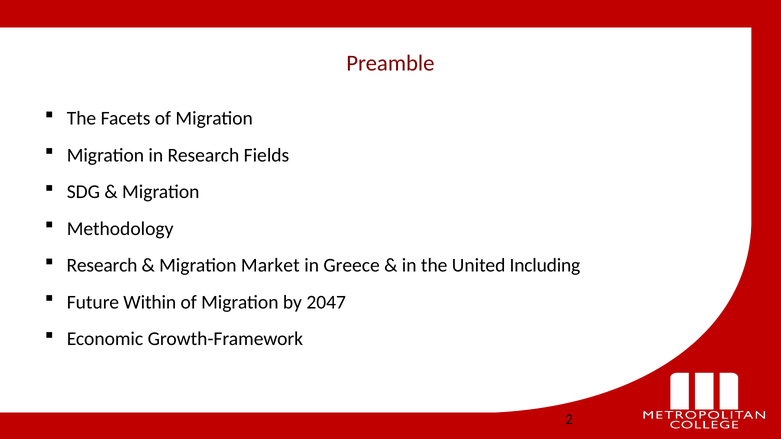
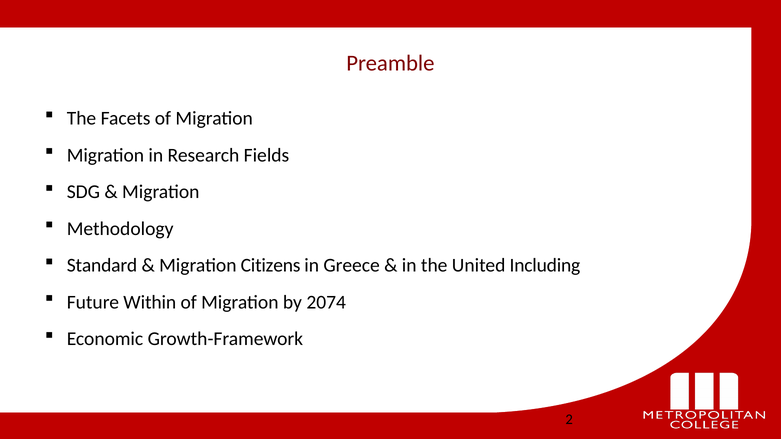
Research: Research -> Standard (102, 266)
Market: Market -> Citizens (271, 266)
2047: 2047 -> 2074 (326, 302)
